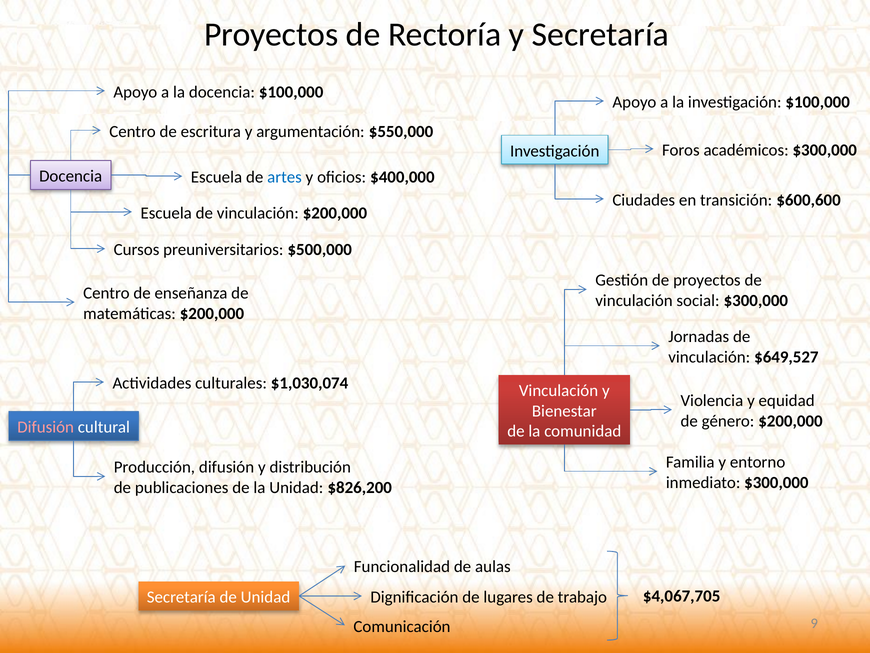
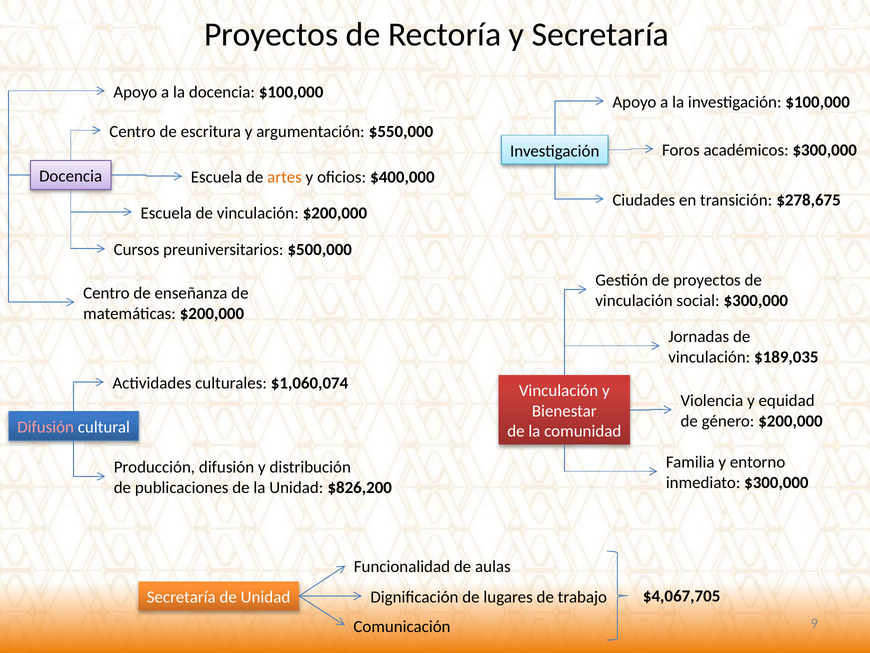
artes colour: blue -> orange (284, 177)
$600,600: $600,600 -> $278,675 (809, 200)
$649,527: $649,527 -> $189,035 (786, 357)
$1,030,074: $1,030,074 -> $1,060,074 (310, 383)
